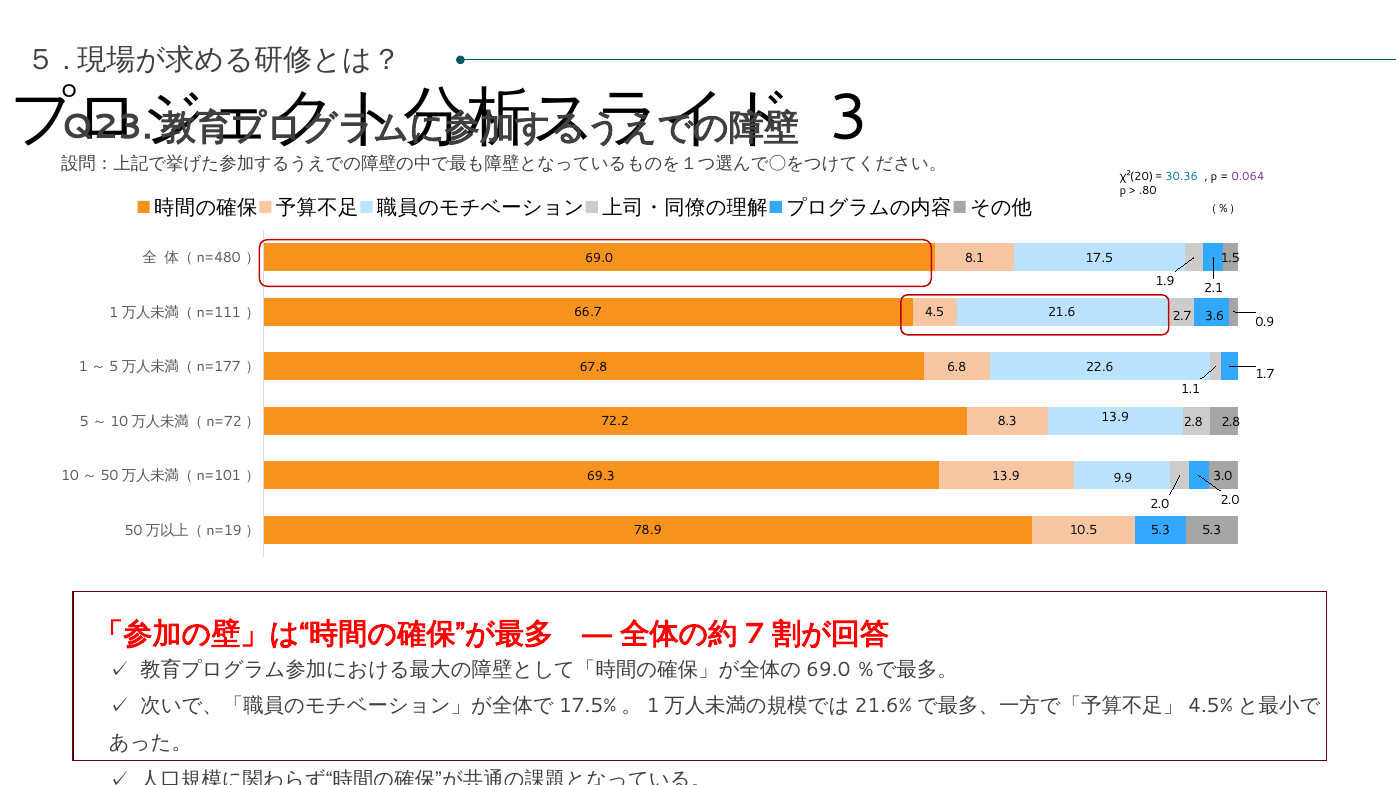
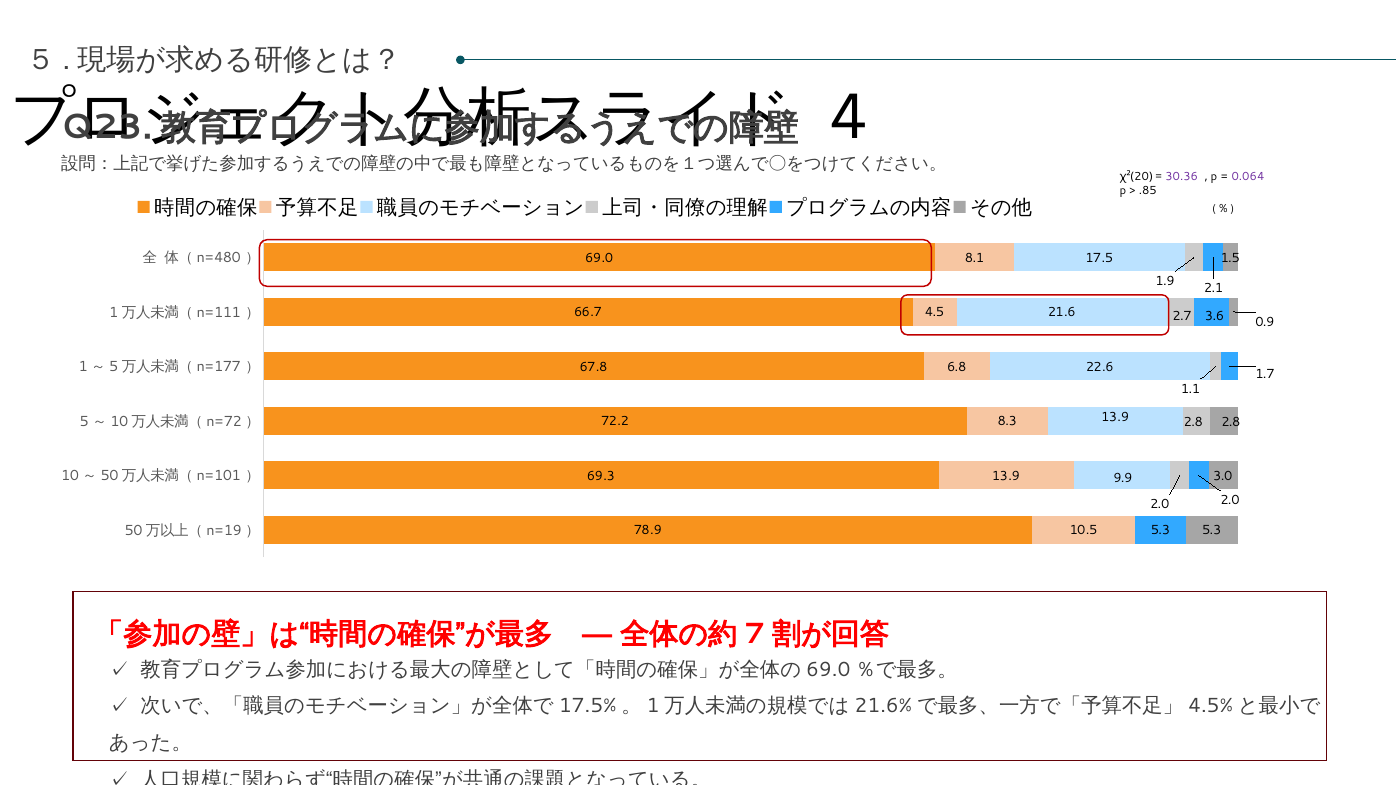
3: 3 -> 4 (849, 117)
30.36 colour: blue -> purple (1182, 177)
.80: .80 -> .85 (1148, 191)
